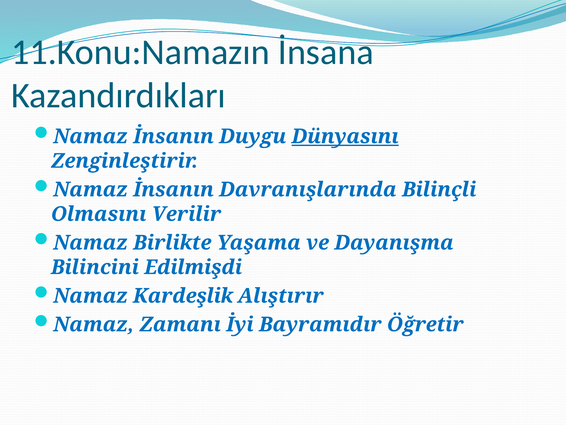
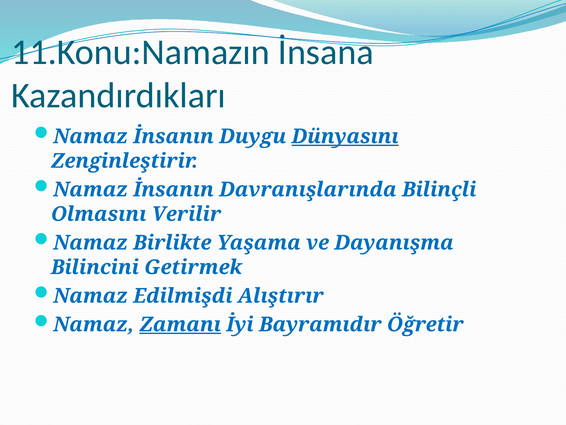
Edilmişdi: Edilmişdi -> Getirmek (193, 267)
Kardeşlik: Kardeşlik -> Edilmişdi (183, 296)
Zamanı underline: none -> present (180, 324)
